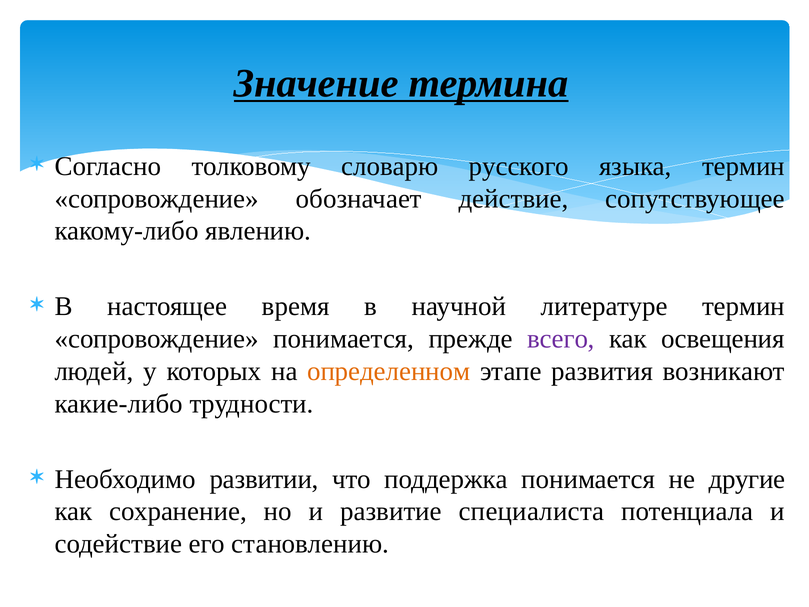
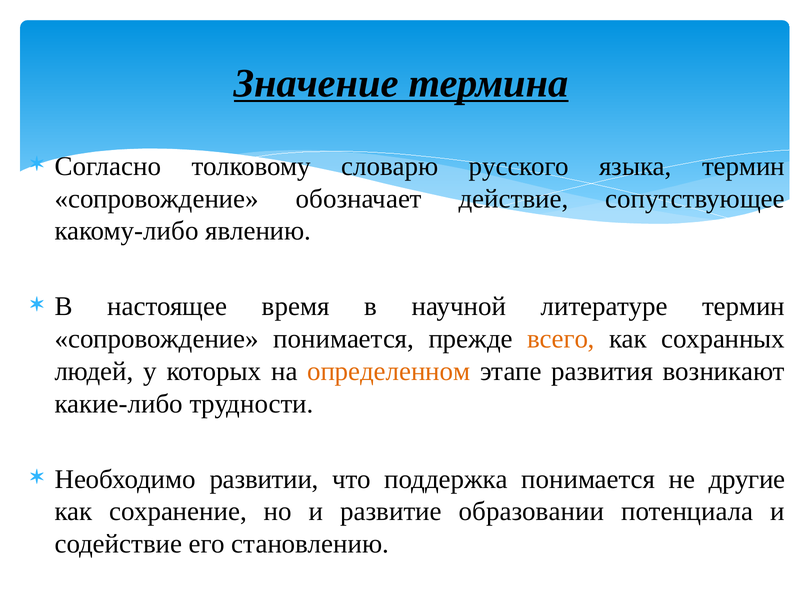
всего colour: purple -> orange (561, 339)
освещения: освещения -> сохранных (723, 339)
специалиста: специалиста -> образовании (531, 511)
